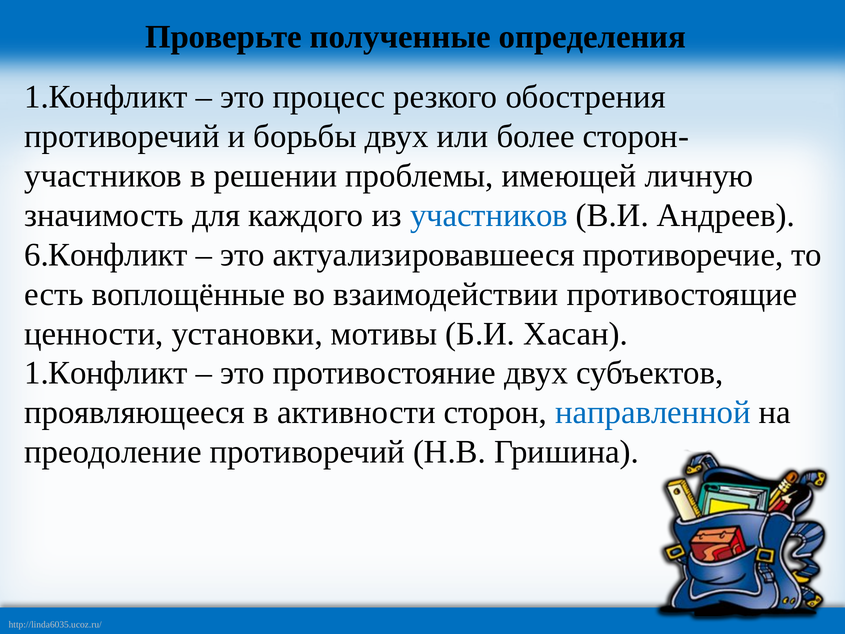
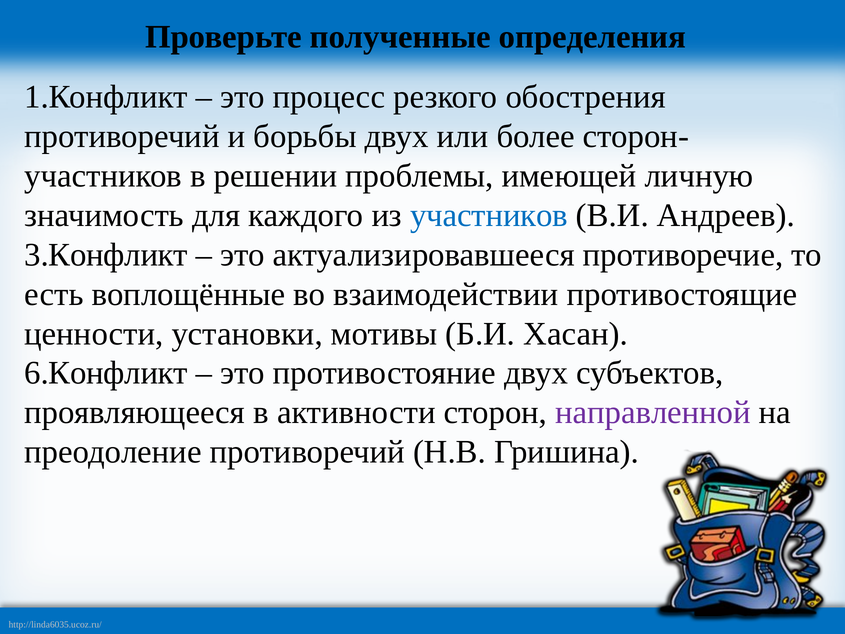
6.Конфликт: 6.Конфликт -> 3.Конфликт (106, 255)
1.Конфликт: 1.Конфликт -> 6.Конфликт (106, 373)
направленной colour: blue -> purple (653, 412)
